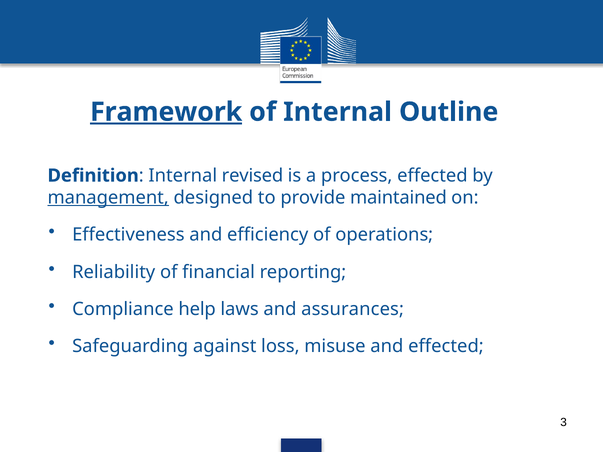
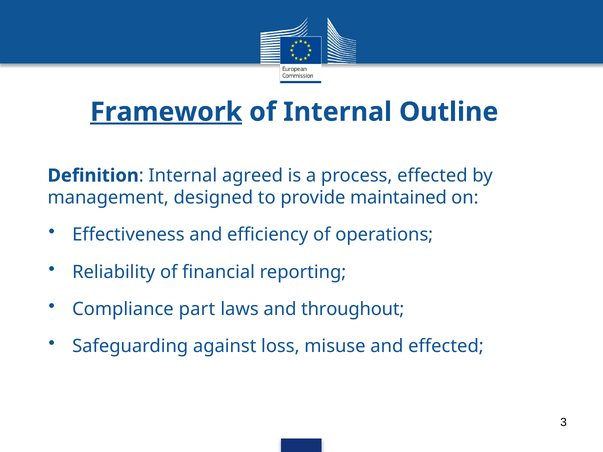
revised: revised -> agreed (252, 176)
management underline: present -> none (108, 198)
help: help -> part (197, 309)
assurances: assurances -> throughout (353, 309)
